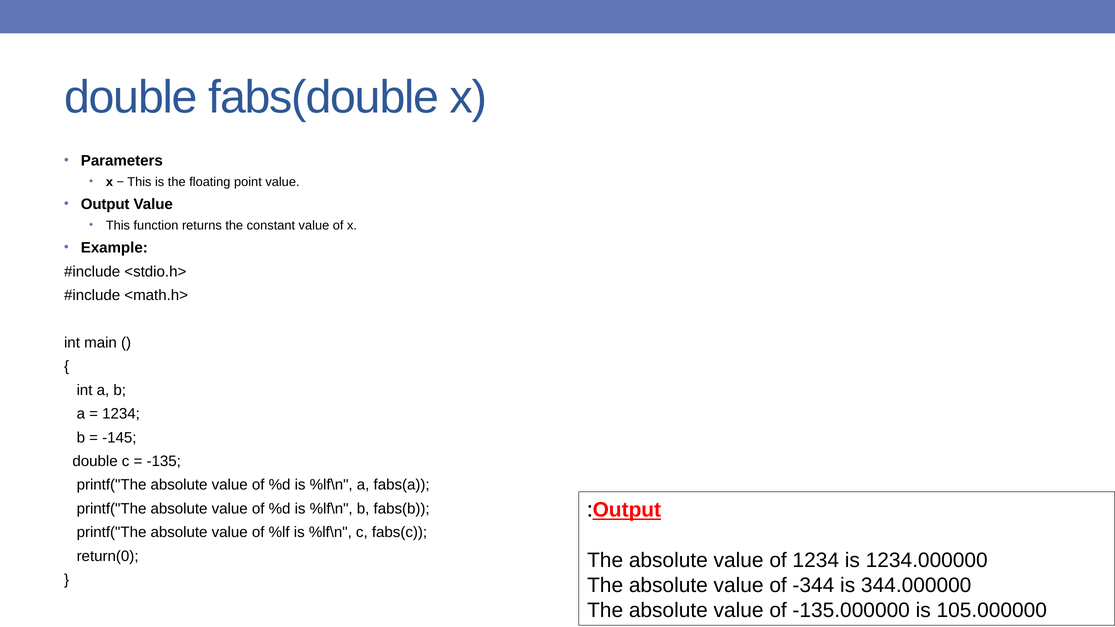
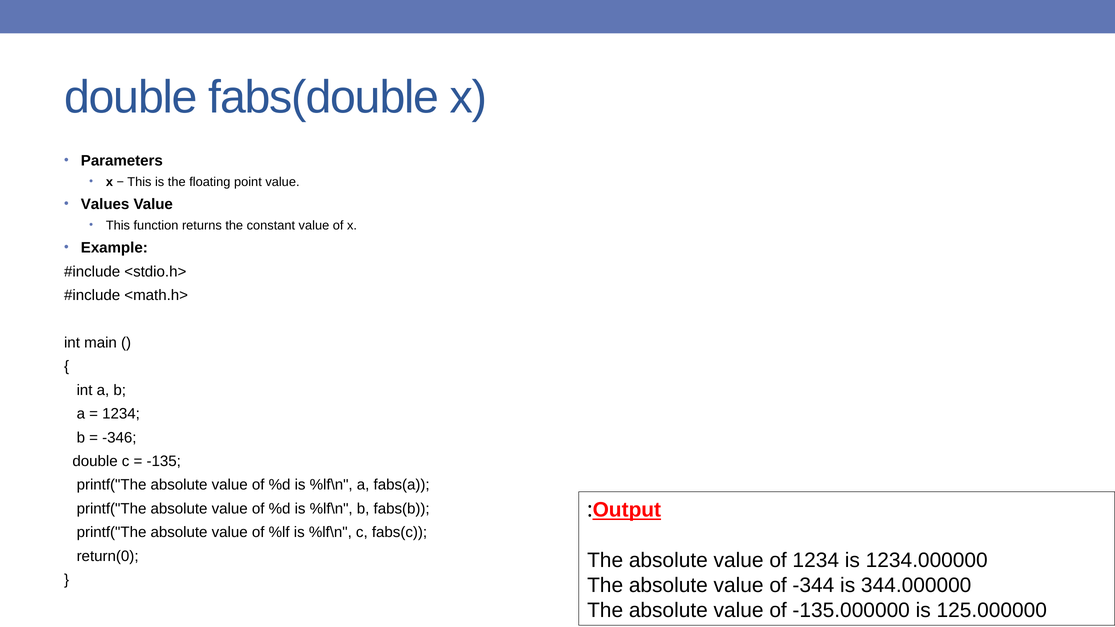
Output: Output -> Values (105, 204)
-145: -145 -> -346 (119, 438)
105.000000: 105.000000 -> 125.000000 (992, 611)
